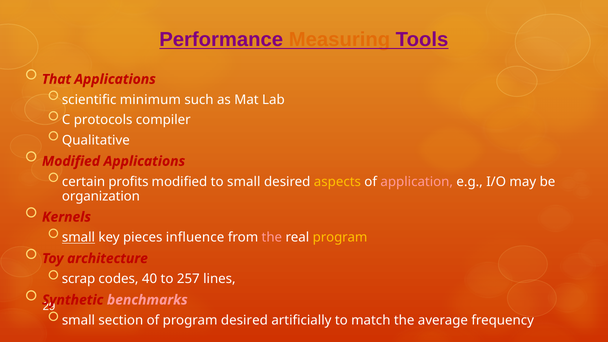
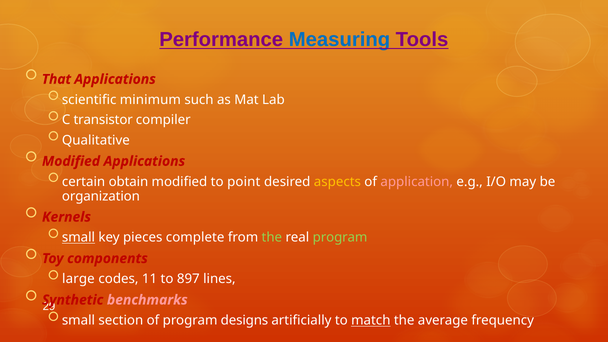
Measuring colour: orange -> blue (339, 40)
protocols: protocols -> transistor (103, 120)
profits: profits -> obtain (128, 182)
to small: small -> point (244, 182)
influence: influence -> complete (195, 238)
the colour: pink -> light green (272, 238)
program colour: yellow -> light green (340, 238)
architecture: architecture -> components (107, 258)
scrap: scrap -> large (78, 279)
40: 40 -> 11 (150, 279)
257: 257 -> 897 (188, 279)
program desired: desired -> designs (244, 320)
match underline: none -> present (371, 320)
